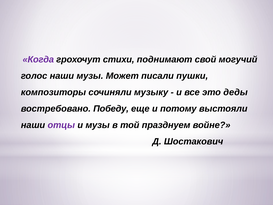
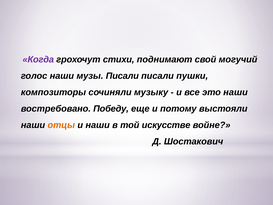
музы Может: Может -> Писали (122, 76)
это деды: деды -> наши (236, 92)
отцы colour: purple -> orange (61, 125)
и музы: музы -> наши (98, 125)
празднуем: празднуем -> искусстве (166, 125)
